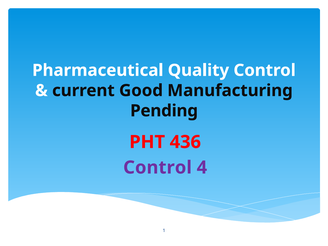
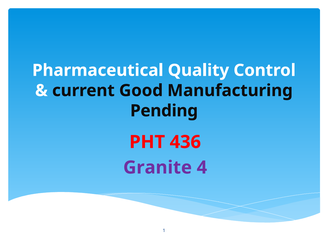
Control: Control -> Granite (158, 168)
